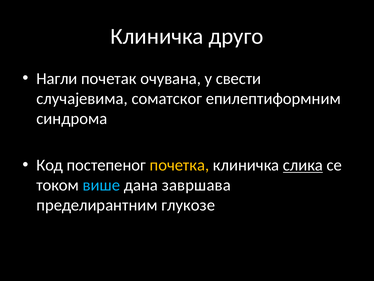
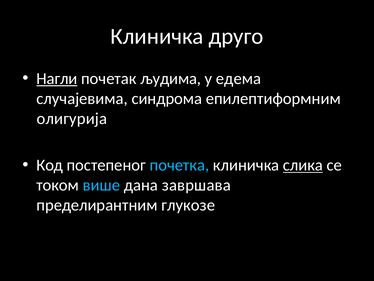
Нагли underline: none -> present (57, 78)
очувана: очувана -> људима (171, 78)
свести: свести -> едема (238, 78)
соматског: соматског -> синдрома (167, 98)
синдрома: синдрома -> олигурија (72, 118)
почетка colour: yellow -> light blue (179, 165)
